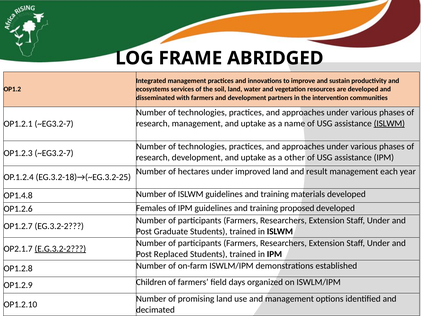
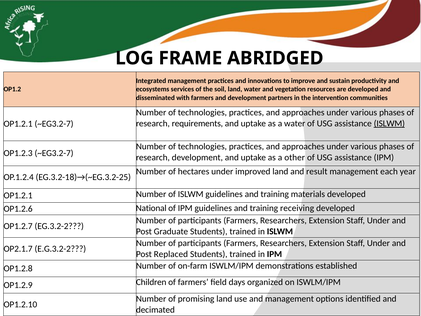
research management: management -> requirements (197, 123)
a name: name -> water (295, 123)
OP1.4.8: OP1.4.8 -> OP1.2.1 (18, 195)
Females: Females -> National (151, 208)
proposed: proposed -> receiving (297, 208)
E.G.3.2-2 underline: present -> none (60, 249)
